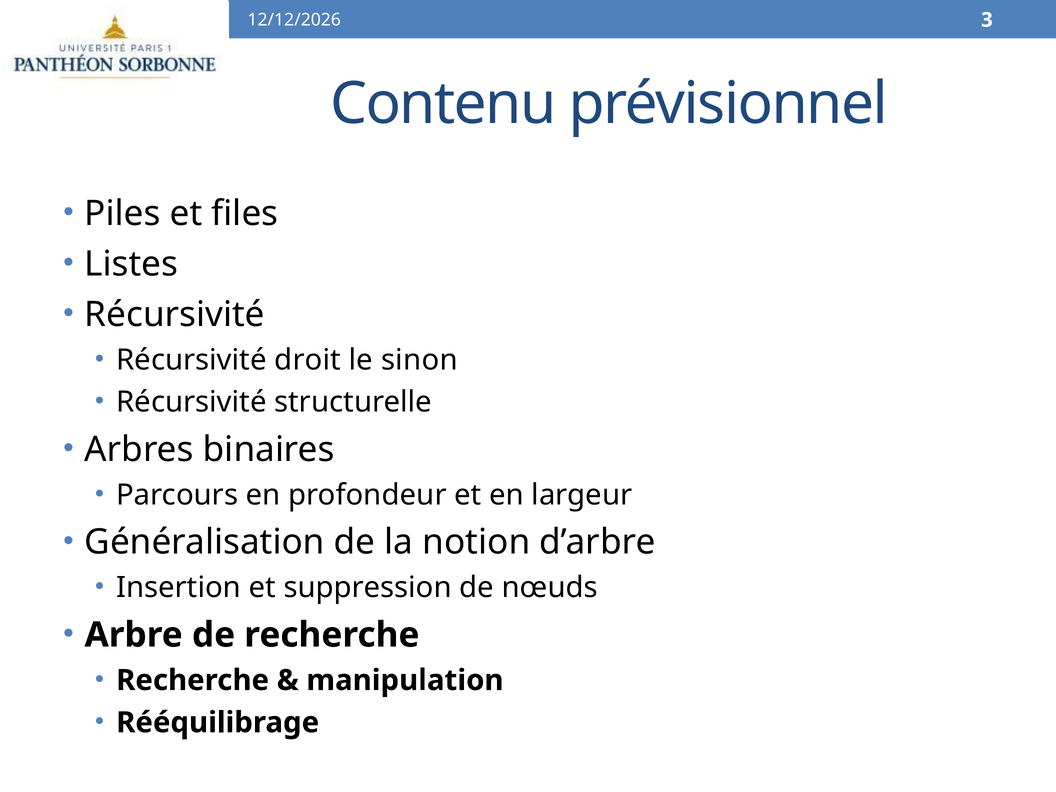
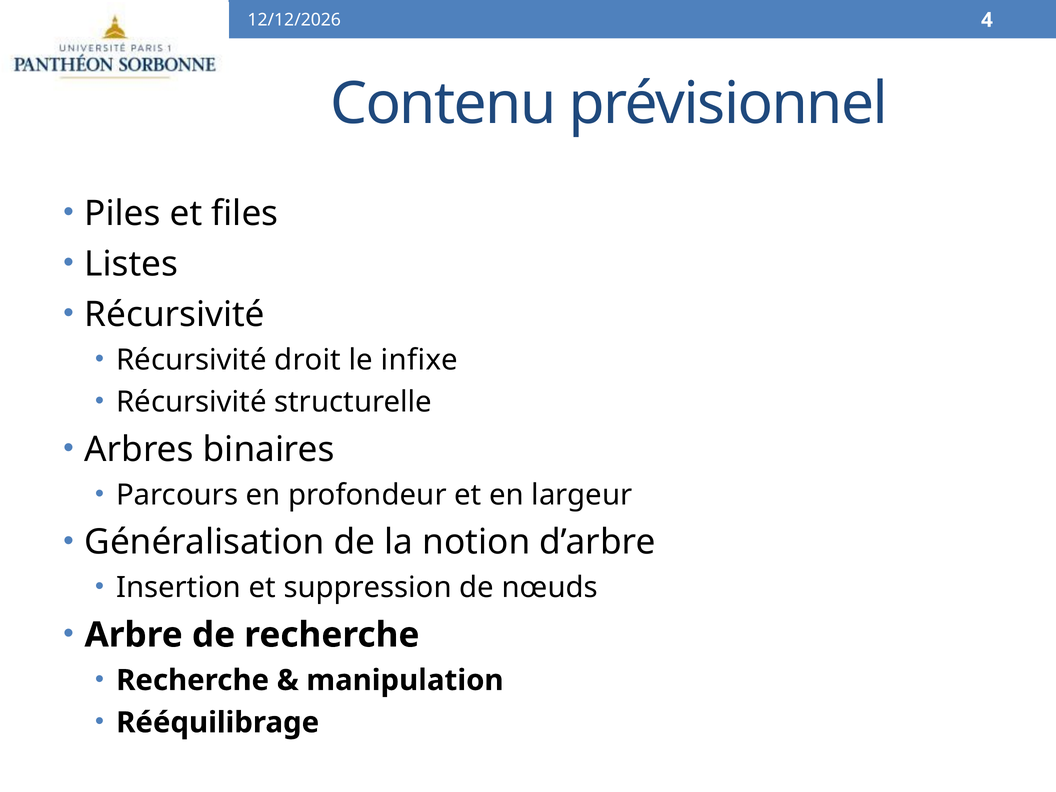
3: 3 -> 4 (987, 20)
sinon: sinon -> infixe (419, 360)
